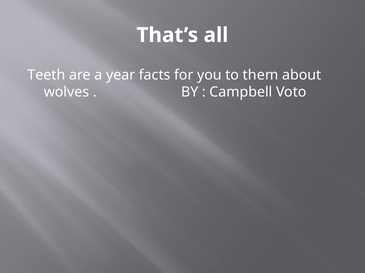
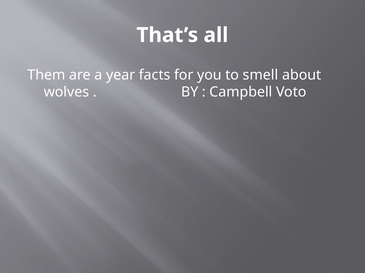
Teeth: Teeth -> Them (46, 75)
them: them -> smell (261, 75)
